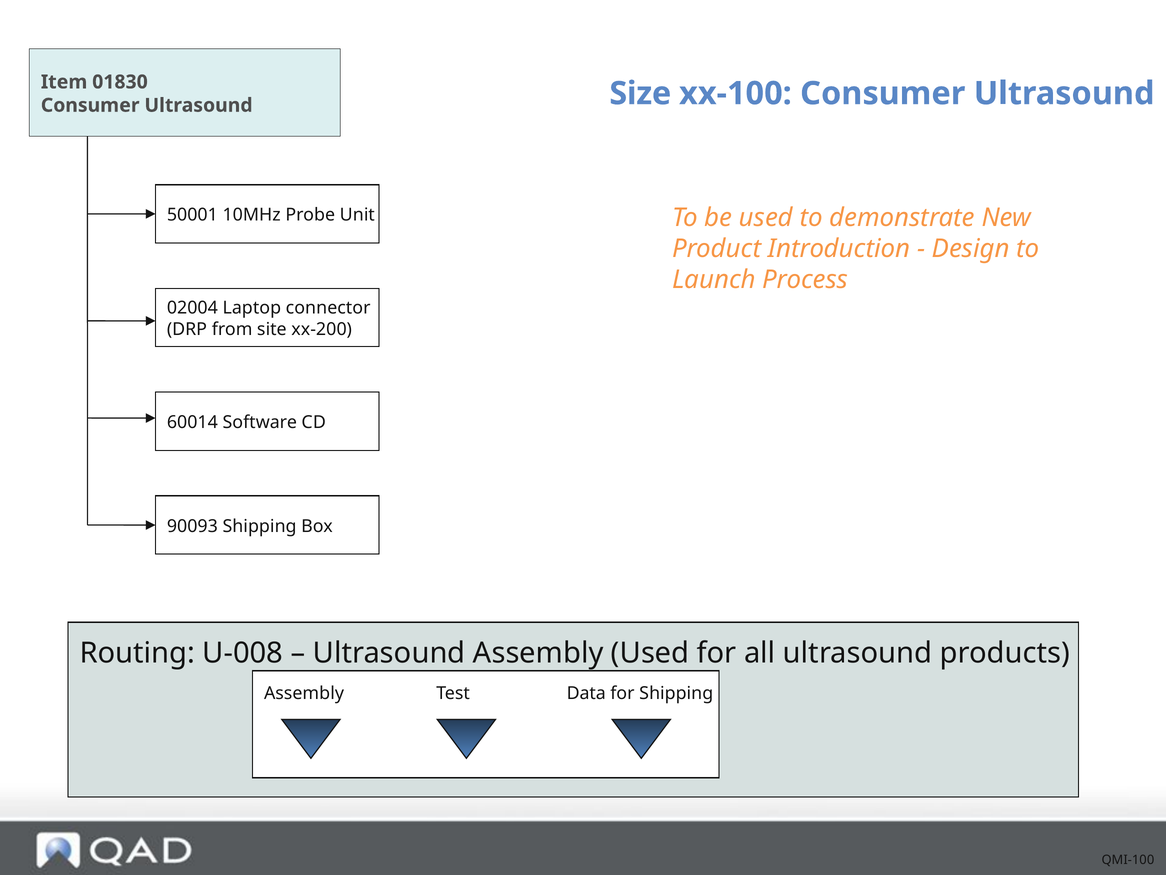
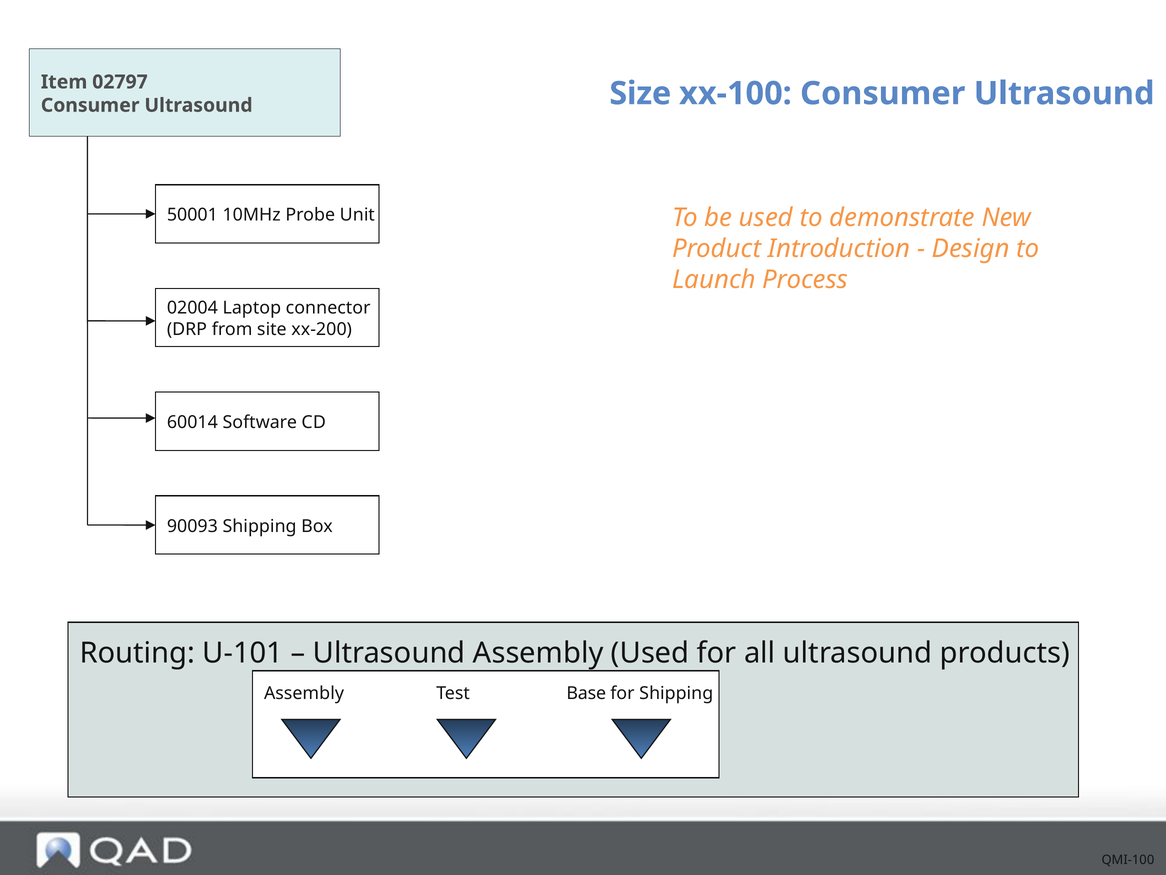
01830: 01830 -> 02797 (120, 82)
U-008: U-008 -> U-101 (243, 653)
Data: Data -> Base (586, 693)
